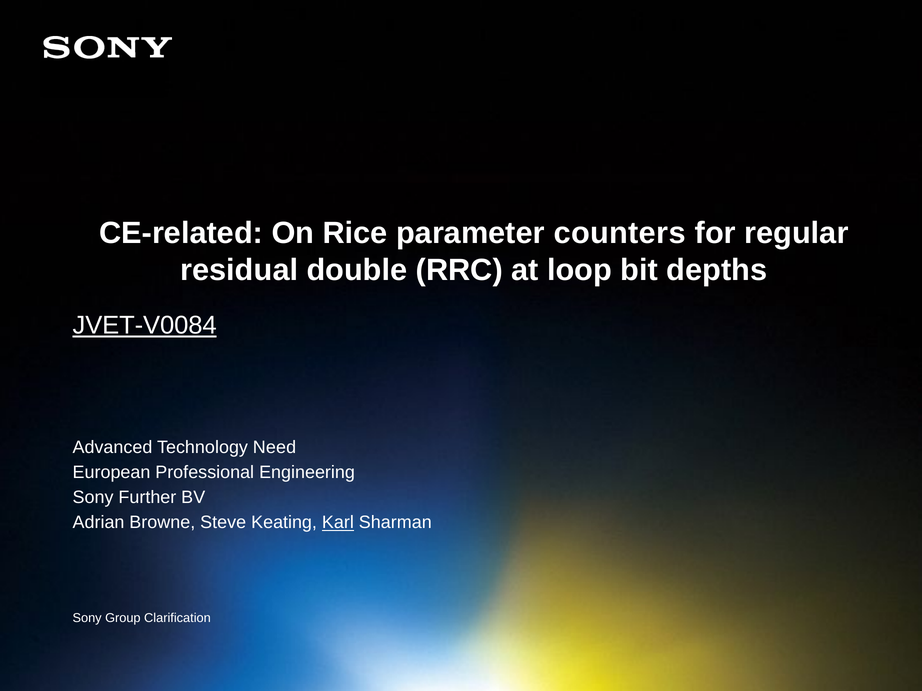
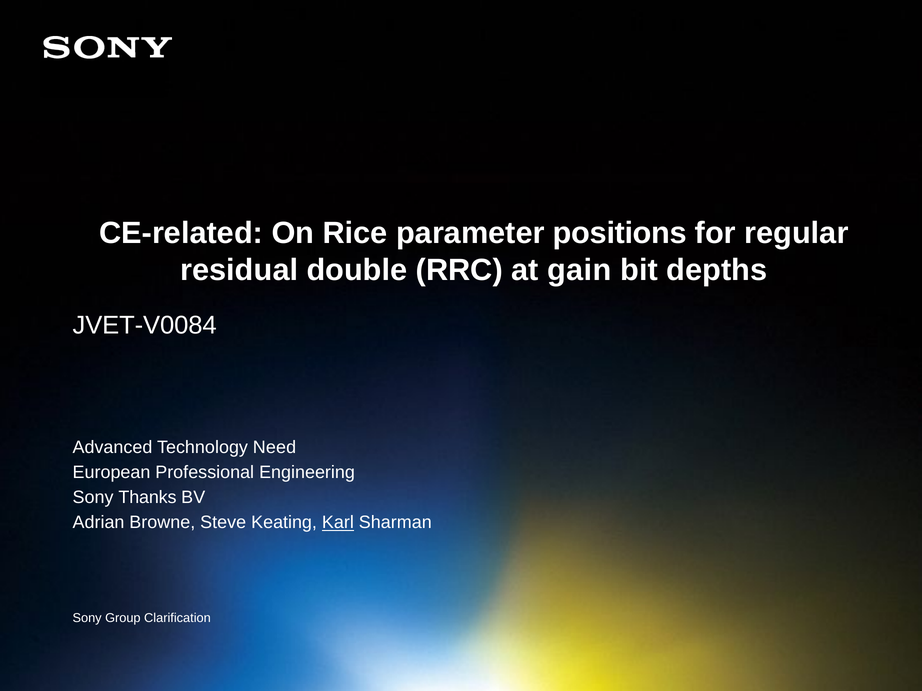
counters: counters -> positions (620, 233)
loop: loop -> gain (579, 270)
JVET-V0084 underline: present -> none (145, 326)
Further: Further -> Thanks (147, 498)
